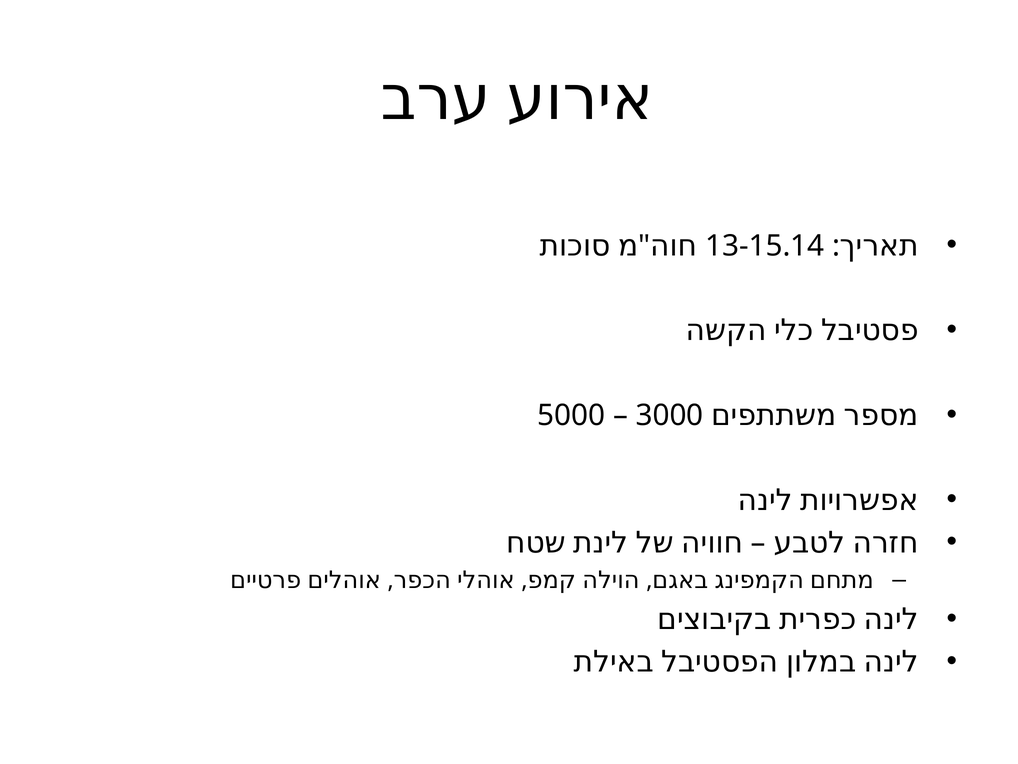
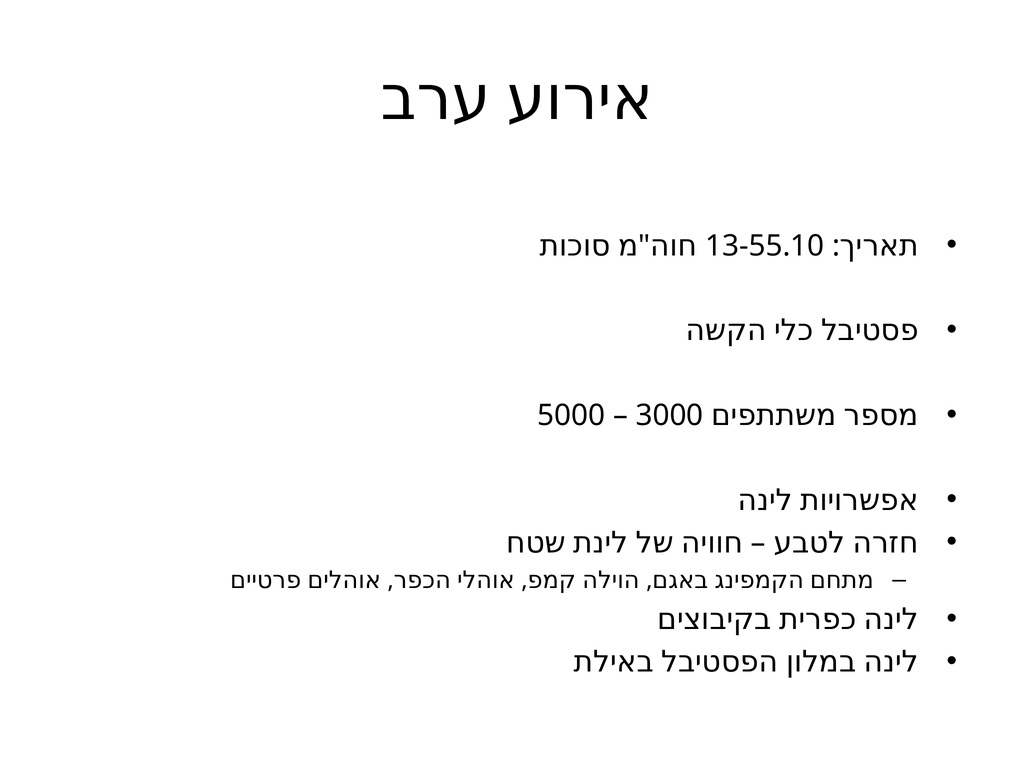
13-15.14: 13-15.14 -> 13-55.10 (765, 246)
